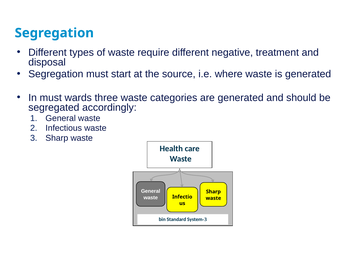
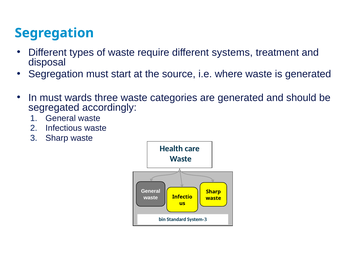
negative: negative -> systems (232, 52)
